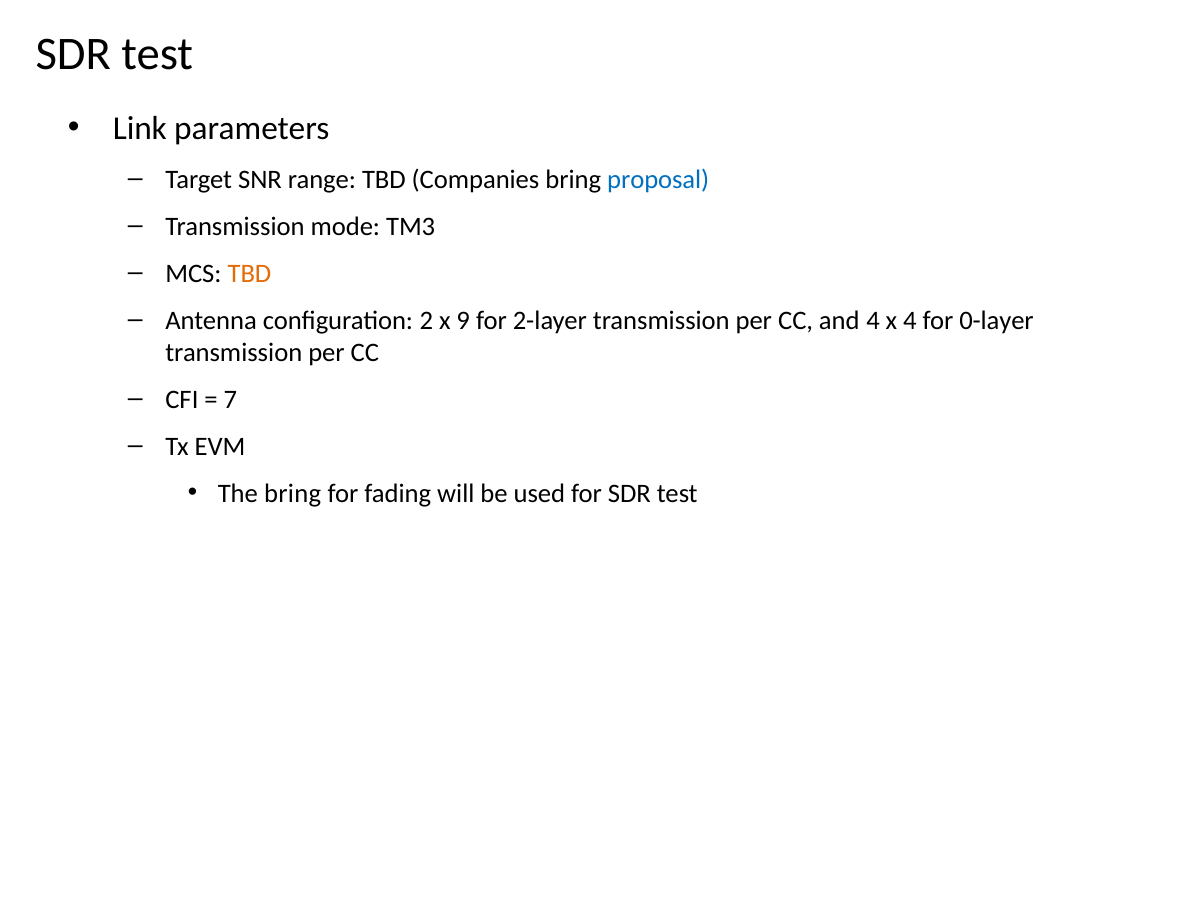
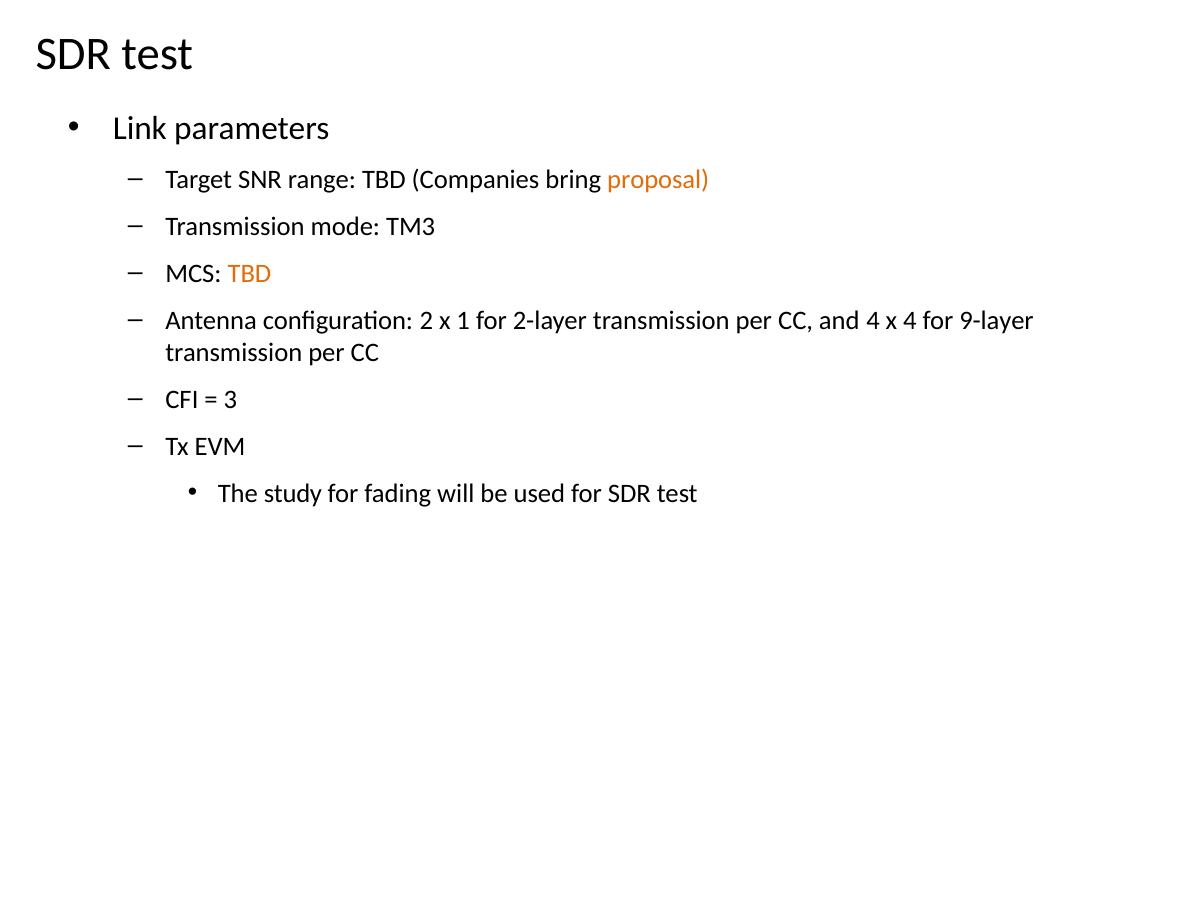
proposal colour: blue -> orange (658, 179)
9: 9 -> 1 (463, 320)
0-layer: 0-layer -> 9-layer (997, 320)
7: 7 -> 3 (230, 399)
The bring: bring -> study (293, 493)
